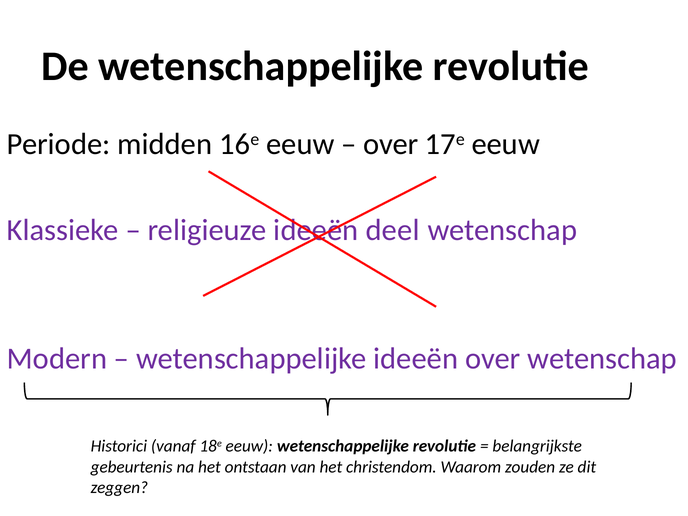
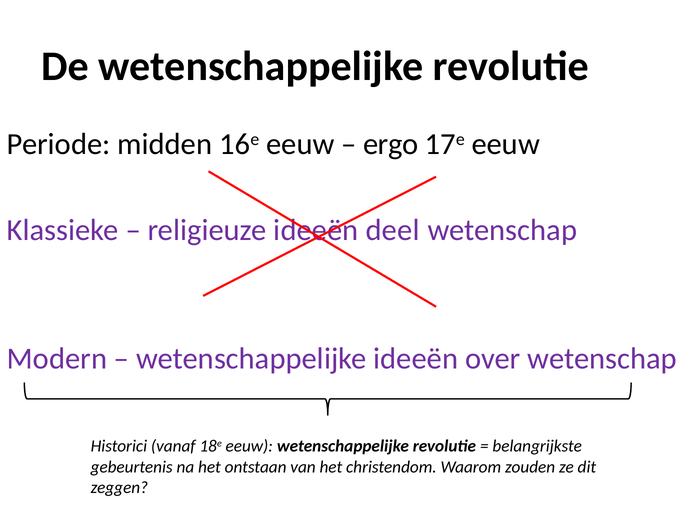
over: over -> ergo (391, 144)
